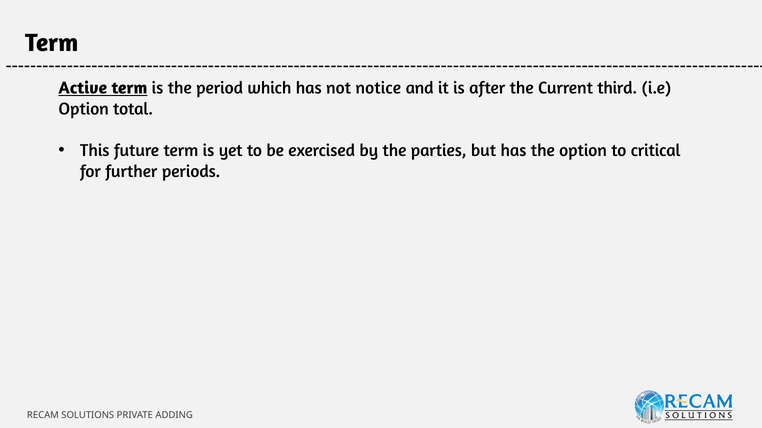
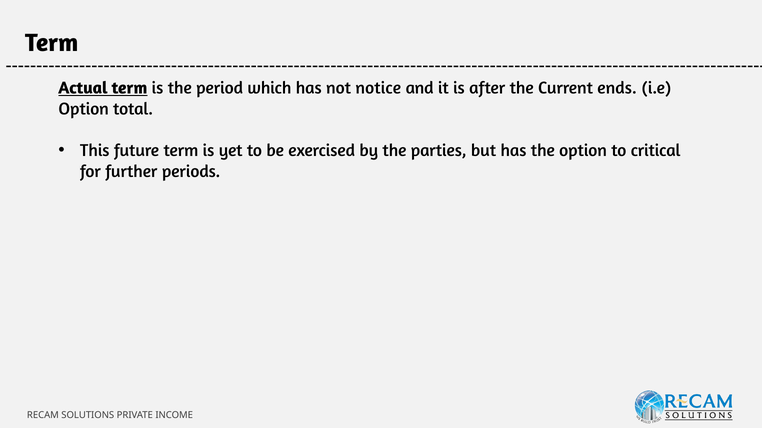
Active: Active -> Actual (83, 88)
third: third -> ends (617, 88)
ADDING: ADDING -> INCOME (174, 416)
